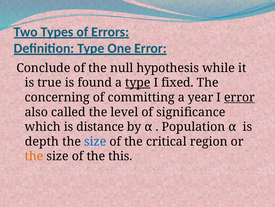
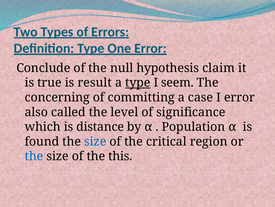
while: while -> claim (219, 68)
found: found -> result (95, 82)
fixed: fixed -> seem (177, 82)
year: year -> case (201, 97)
error underline: present -> none (239, 97)
depth: depth -> found (42, 141)
the colour: orange -> blue (34, 156)
